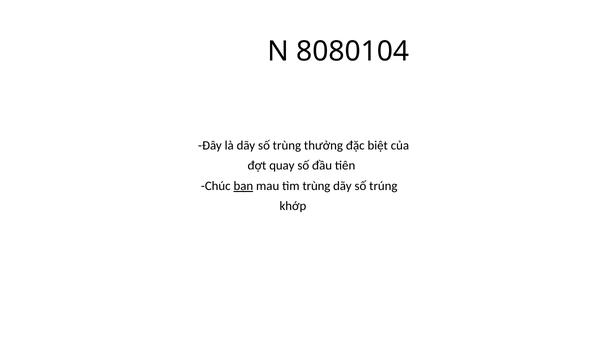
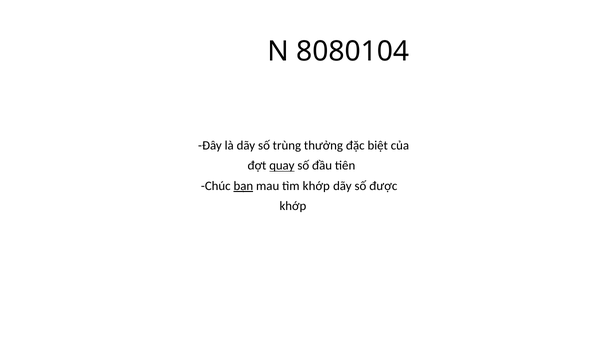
quay underline: none -> present (282, 166)
tìm trùng: trùng -> khớp (316, 186)
trúng: trúng -> được (383, 186)
